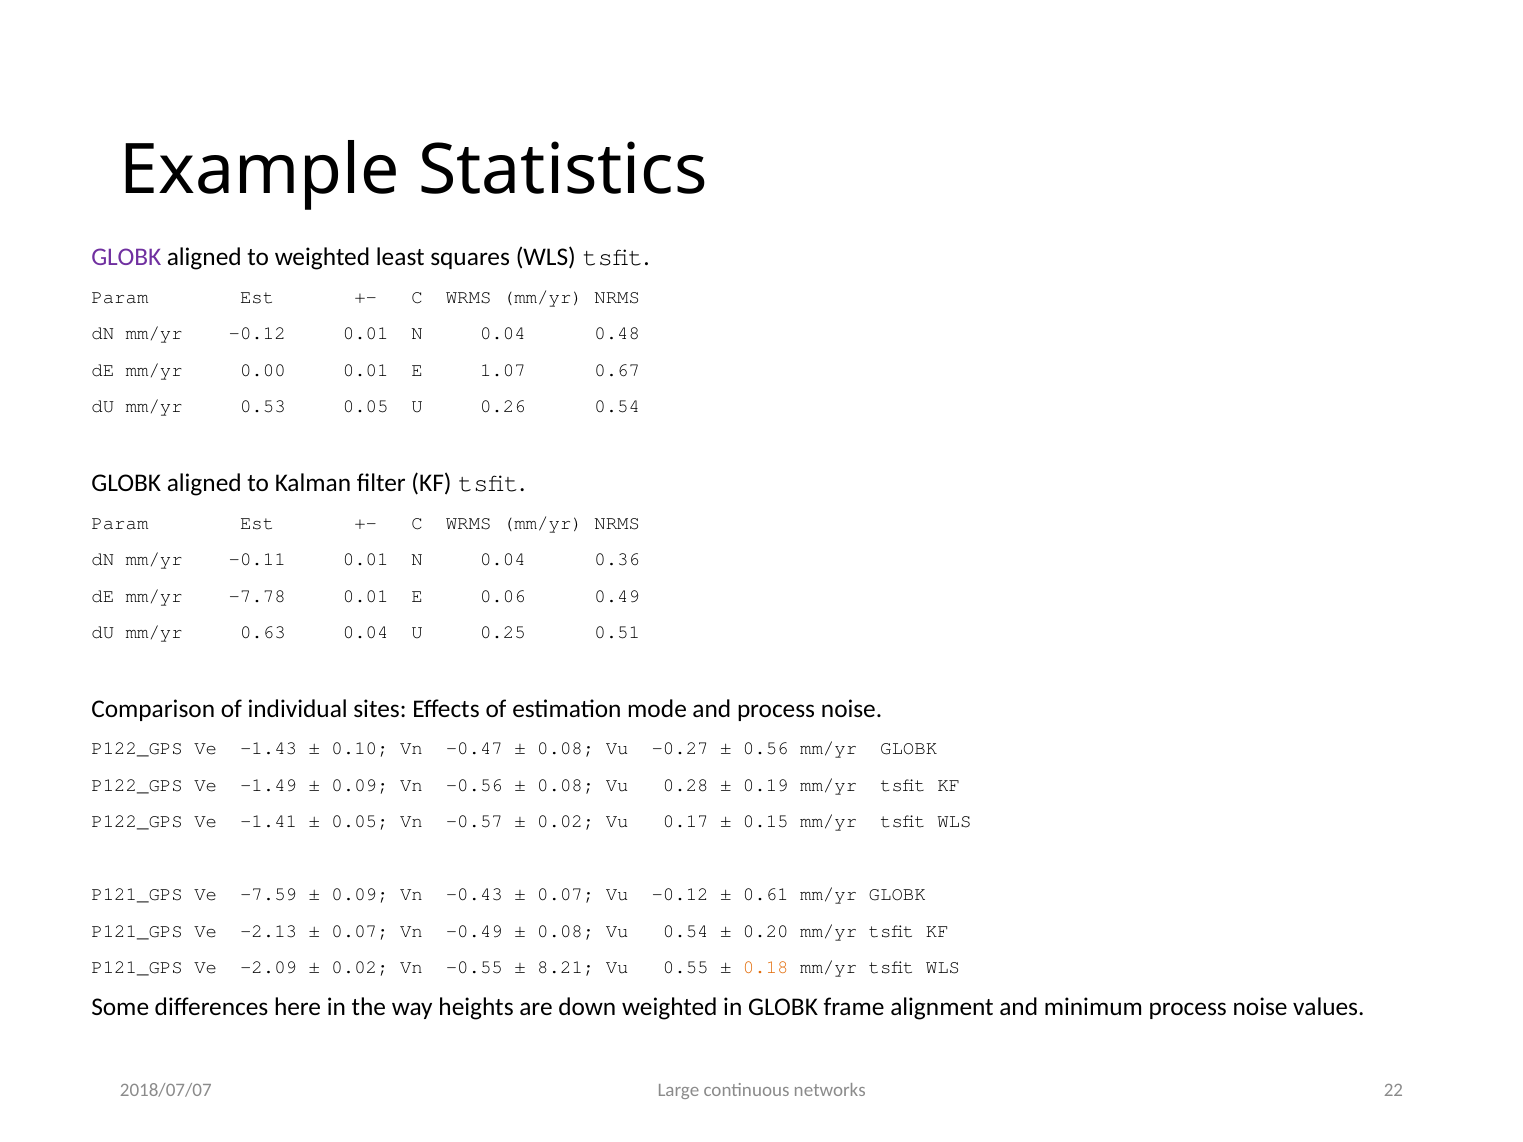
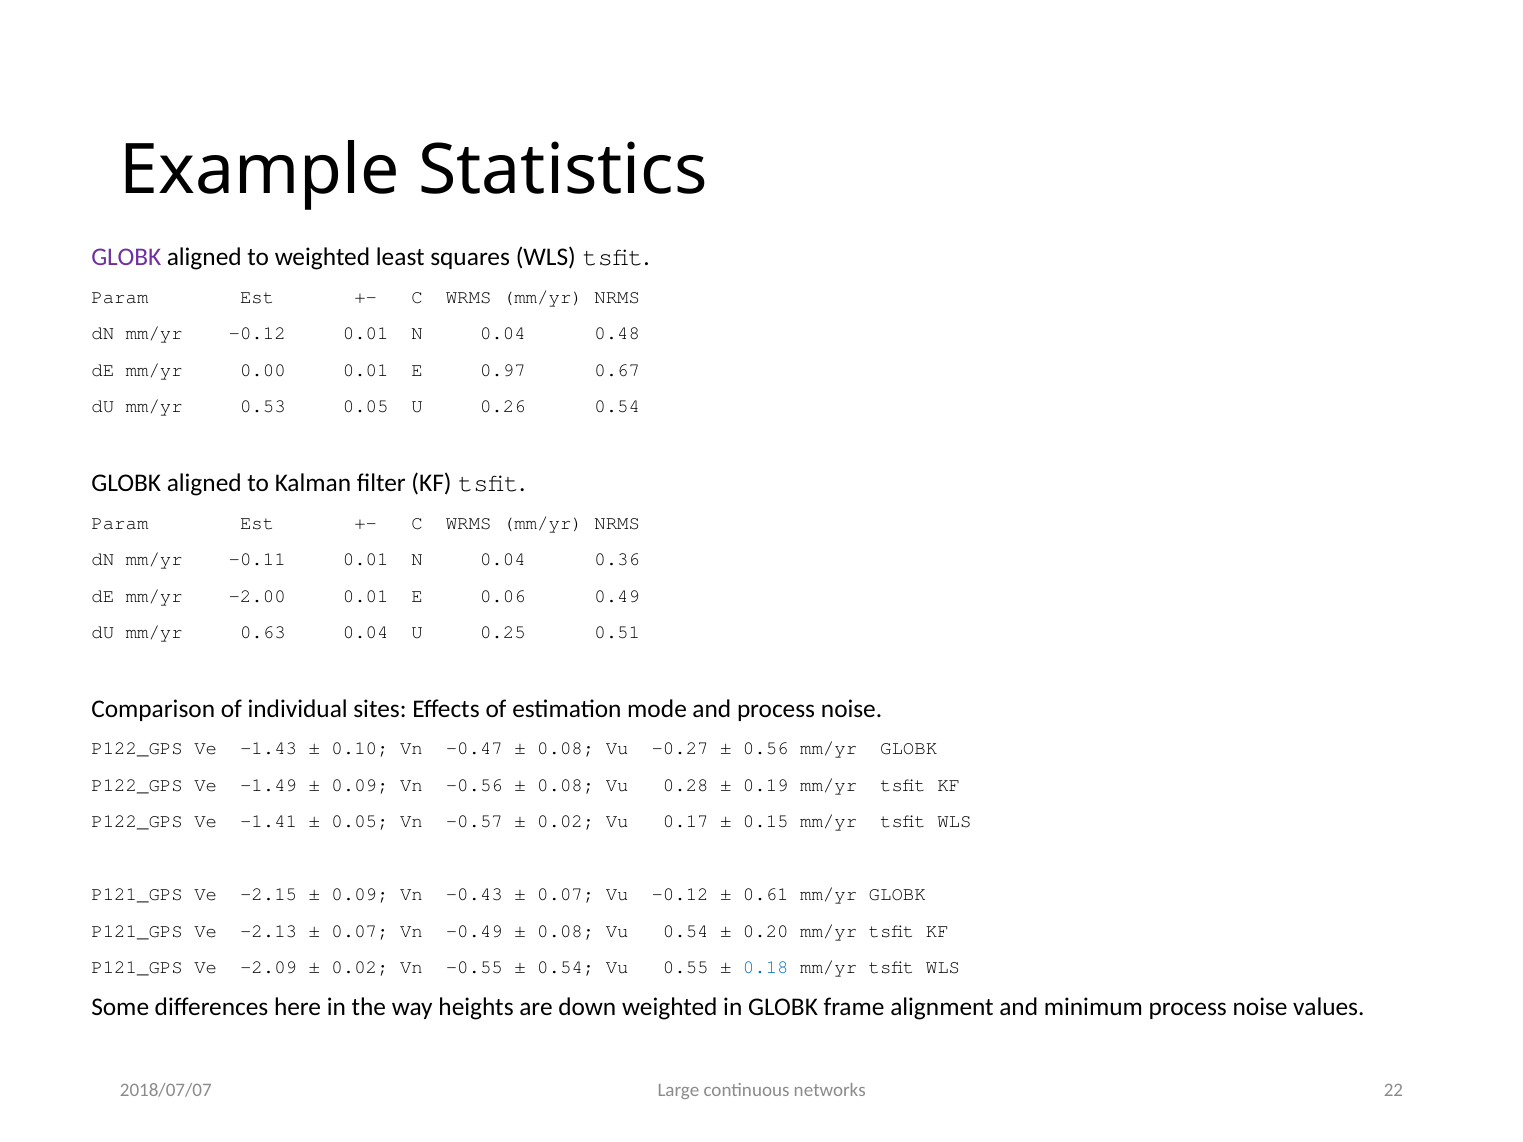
1.07: 1.07 -> 0.97 (503, 370)
-7.78: -7.78 -> -2.00 (257, 596)
-7.59: -7.59 -> -2.15 (269, 895)
8.21: 8.21 -> 0.54 (566, 968)
0.18 colour: orange -> blue (766, 968)
